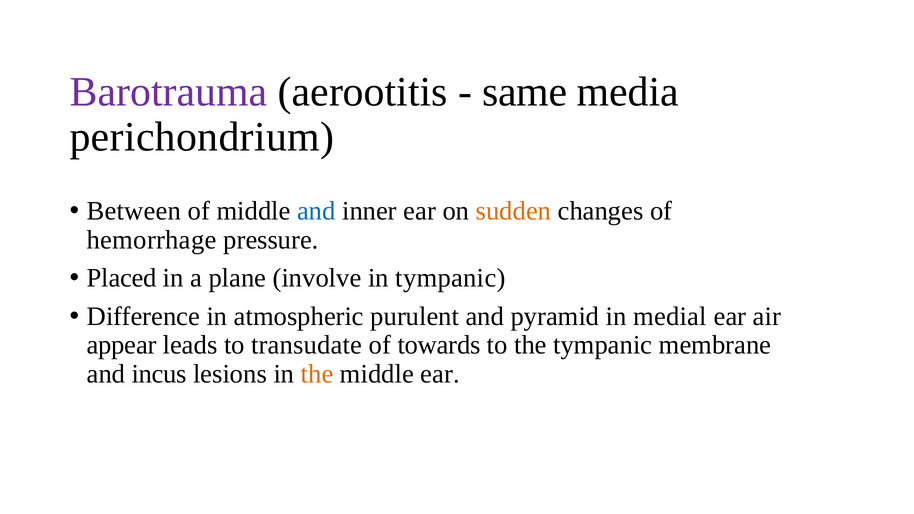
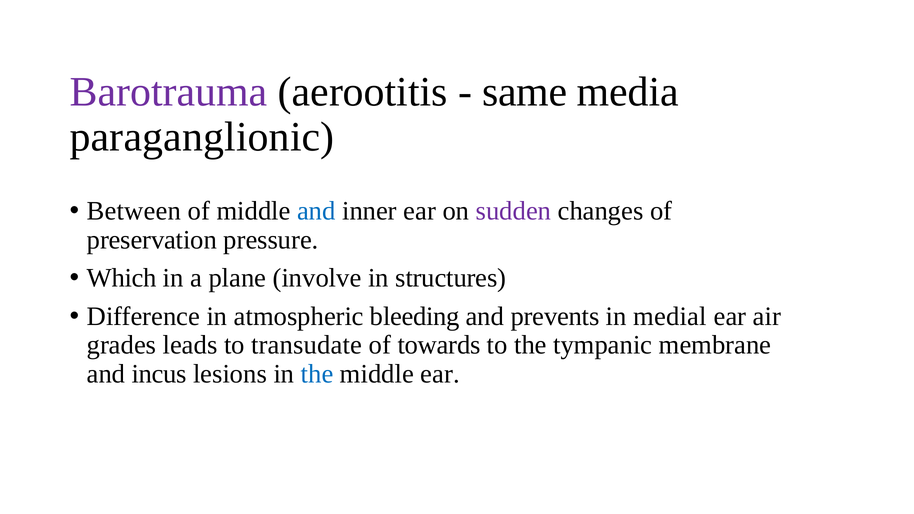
perichondrium: perichondrium -> paraganglionic (202, 137)
sudden colour: orange -> purple (513, 211)
hemorrhage: hemorrhage -> preservation (152, 240)
Placed: Placed -> Which (122, 278)
in tympanic: tympanic -> structures (451, 278)
purulent: purulent -> bleeding (415, 317)
pyramid: pyramid -> prevents (555, 317)
appear: appear -> grades (122, 345)
the colour: orange -> blue (317, 374)
